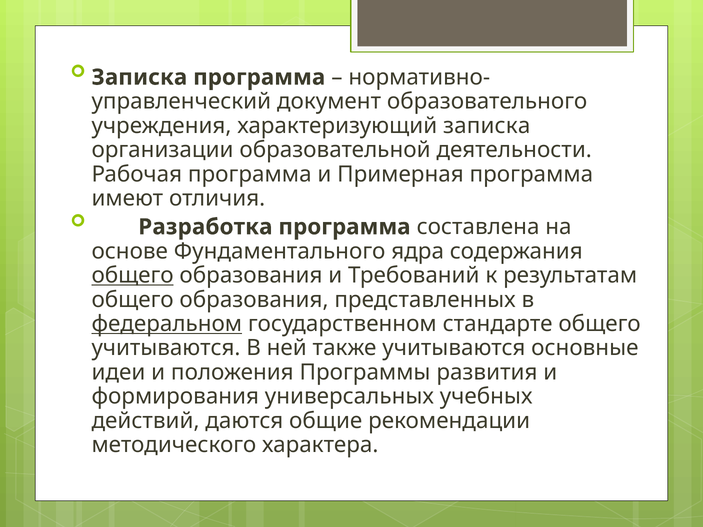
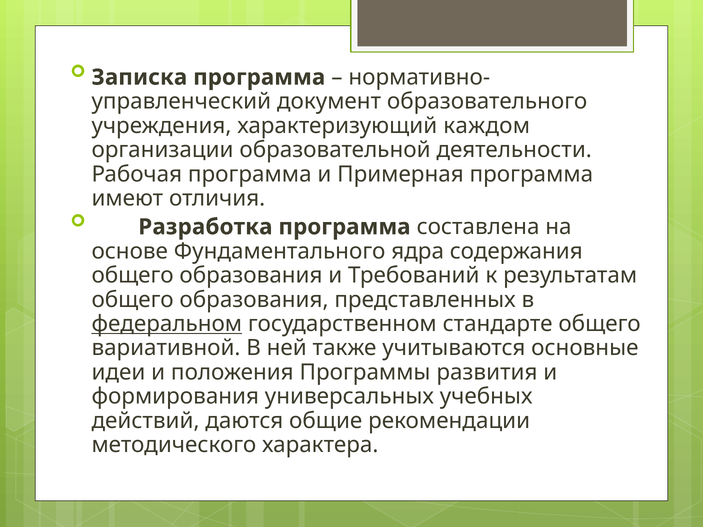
характеризующий записка: записка -> каждом (487, 126)
общего underline: present -> none (133, 276)
учитываются: учитываются -> вариативной (166, 348)
